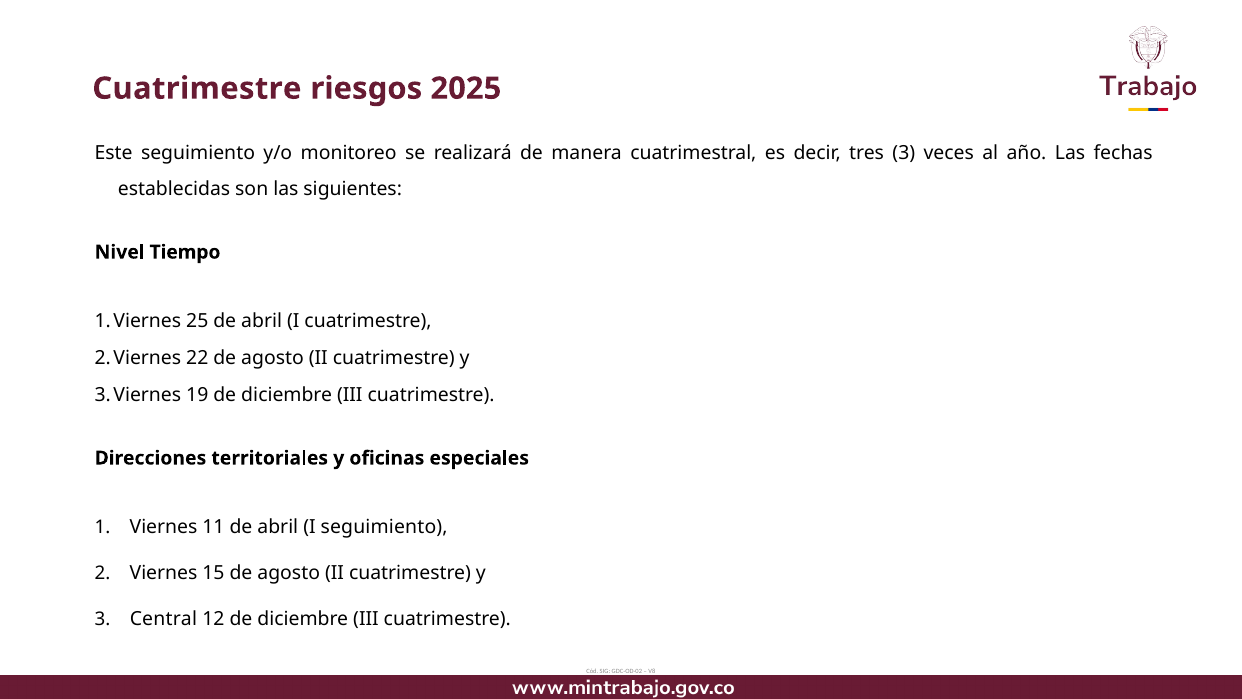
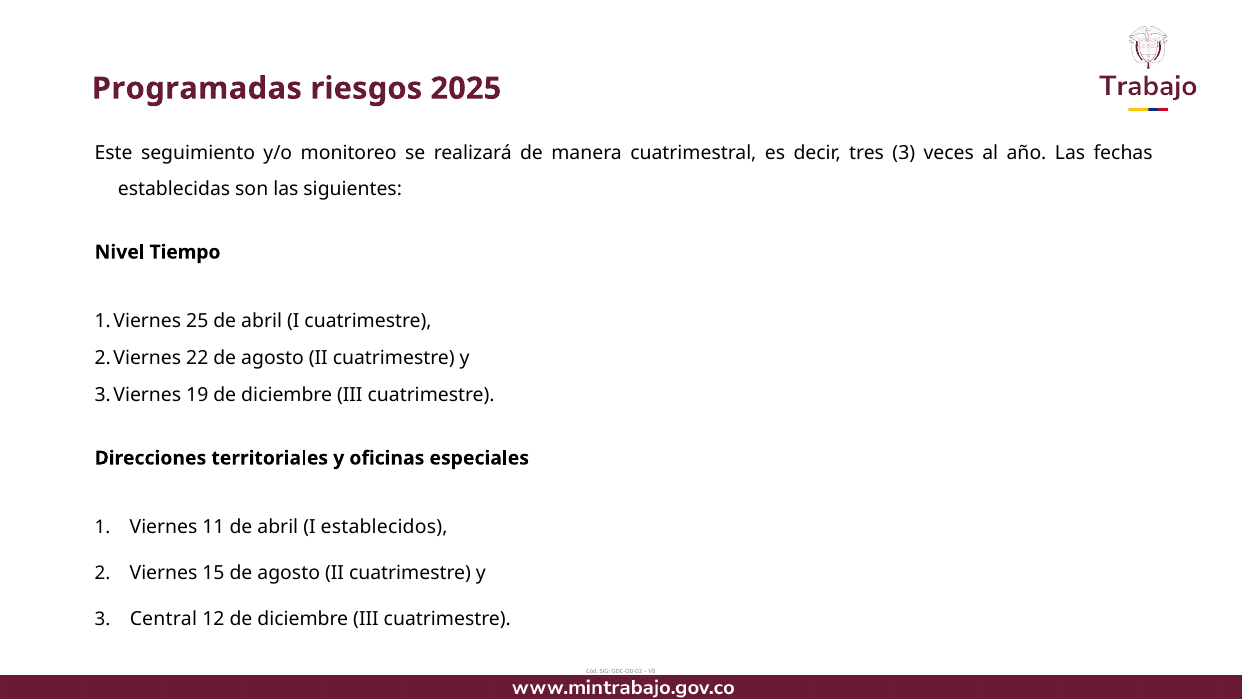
Cuatrimestre: Cuatrimestre -> Programadas (197, 88)
I seguimiento: seguimiento -> establecidos (384, 527)
